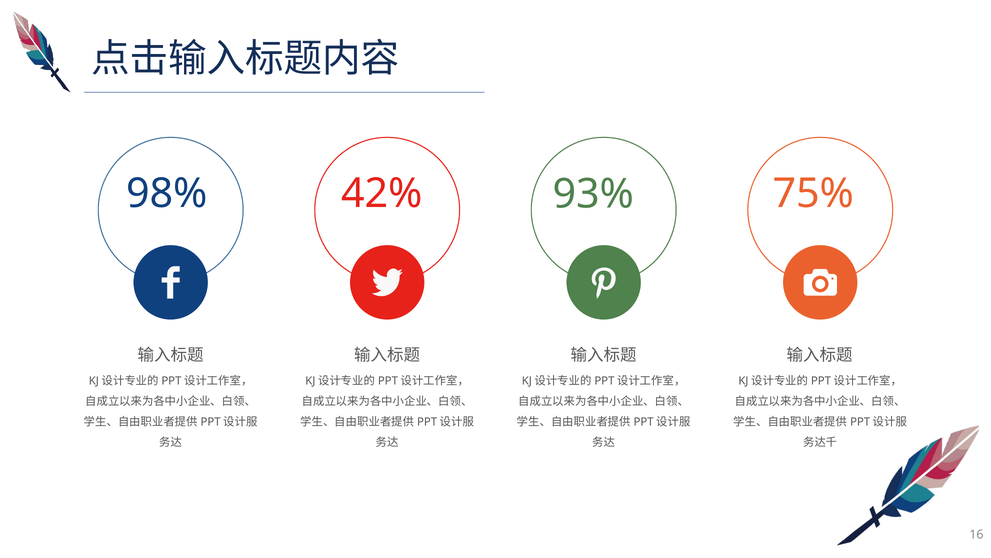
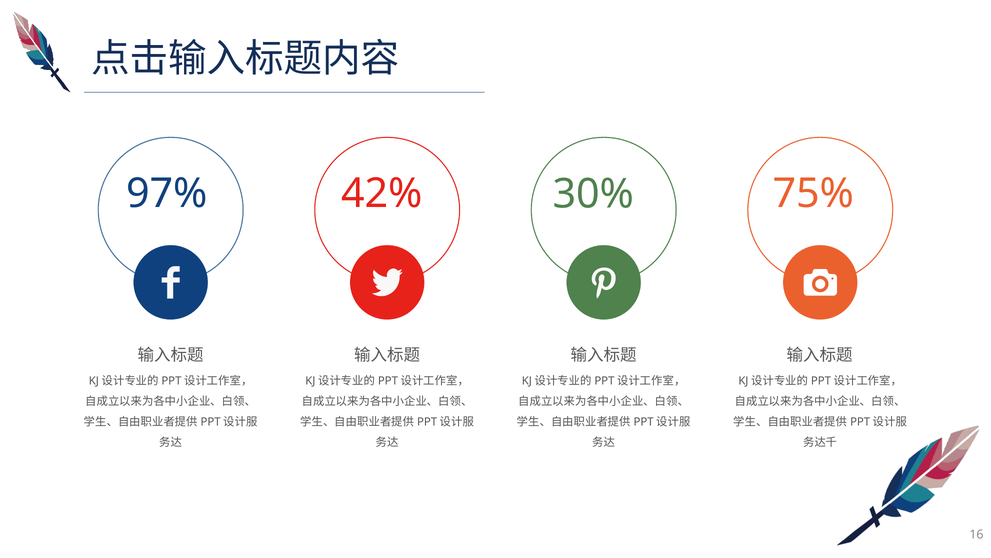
98%: 98% -> 97% (167, 194)
93%: 93% -> 30% (593, 194)
